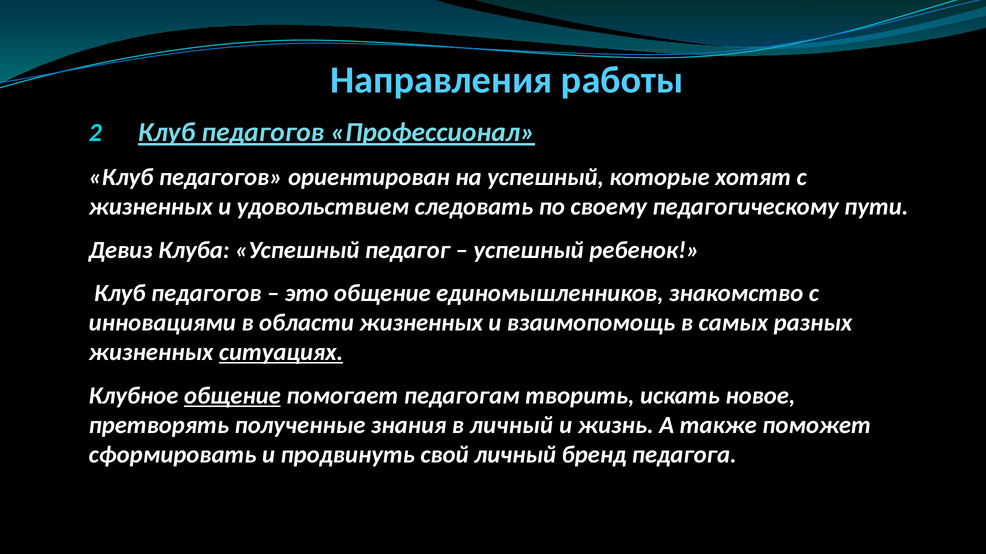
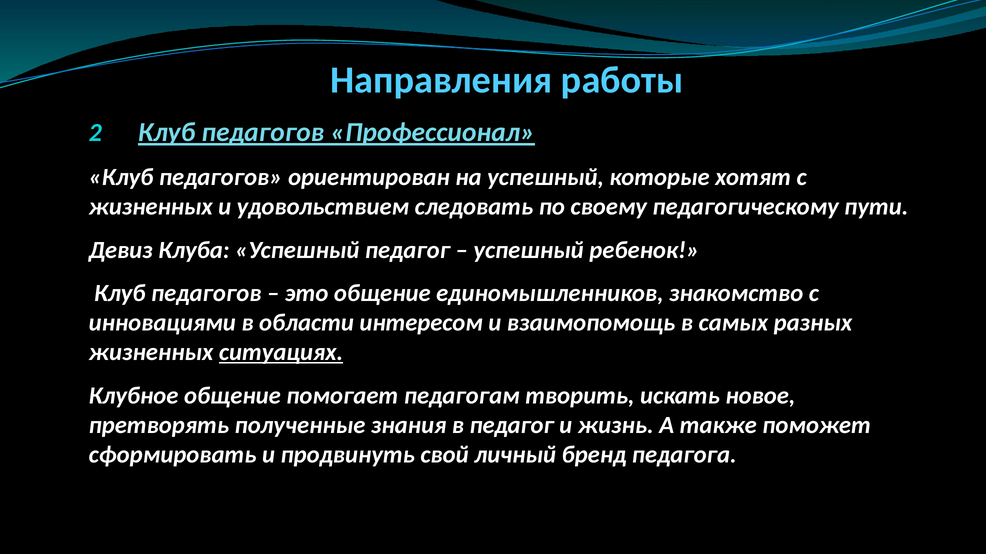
области жизненных: жизненных -> интересом (421, 323)
общение underline: present -> none (232, 396)
в личный: личный -> педагог (512, 426)
